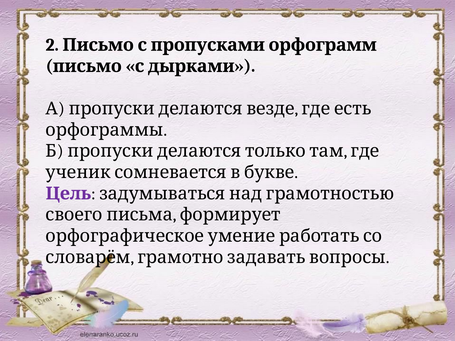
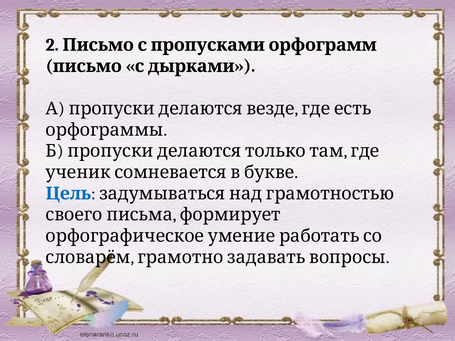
Цель colour: purple -> blue (68, 194)
